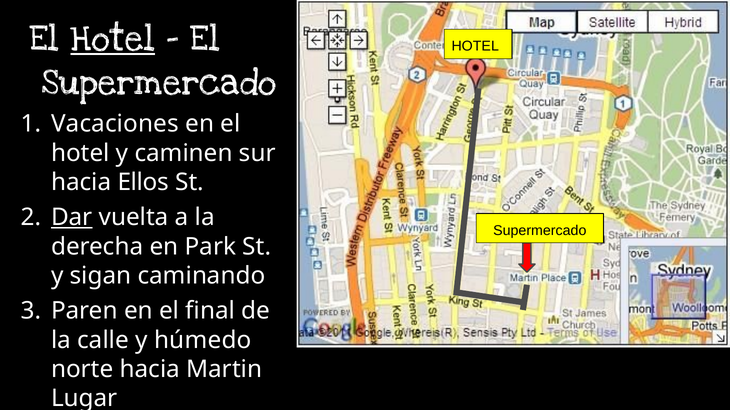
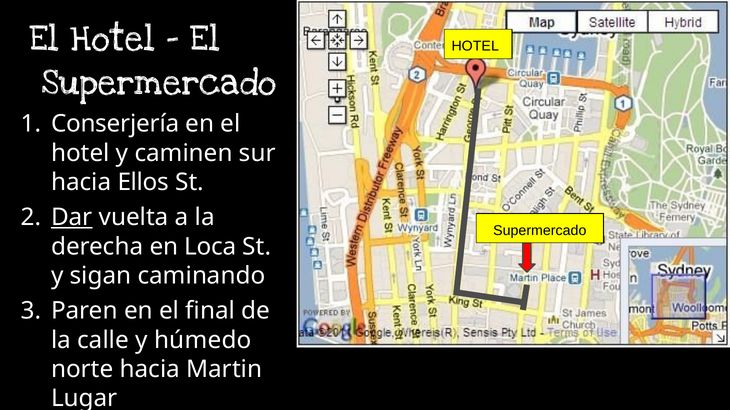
Hotel underline: present -> none (113, 39)
Vacaciones: Vacaciones -> Conserjería (115, 124)
Park: Park -> Loca (211, 247)
